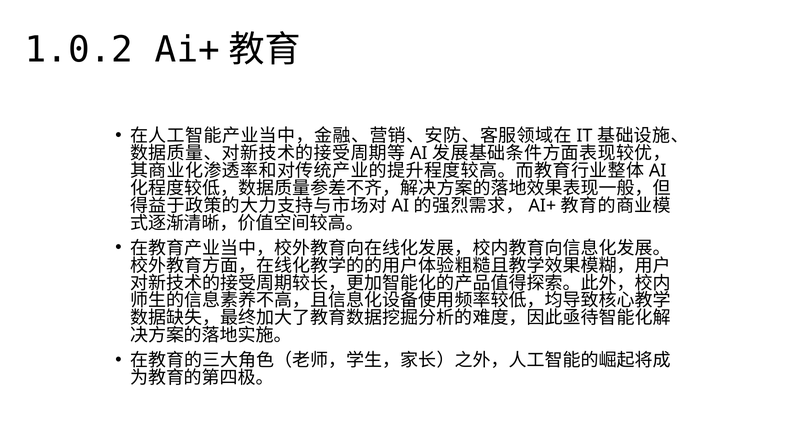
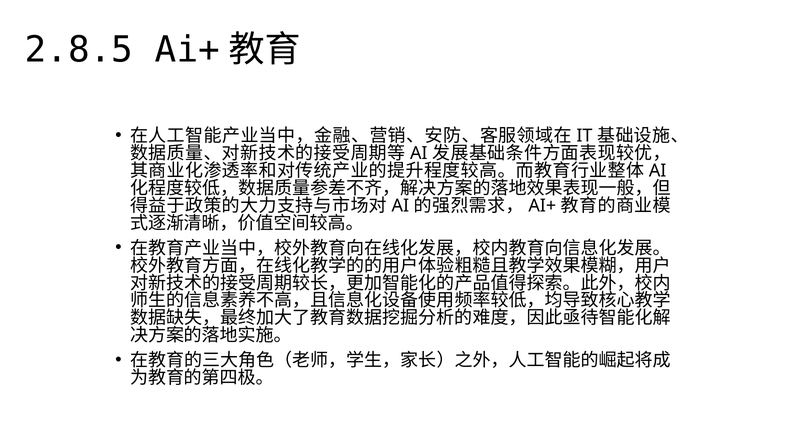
1.0.2: 1.0.2 -> 2.8.5 (79, 50)
